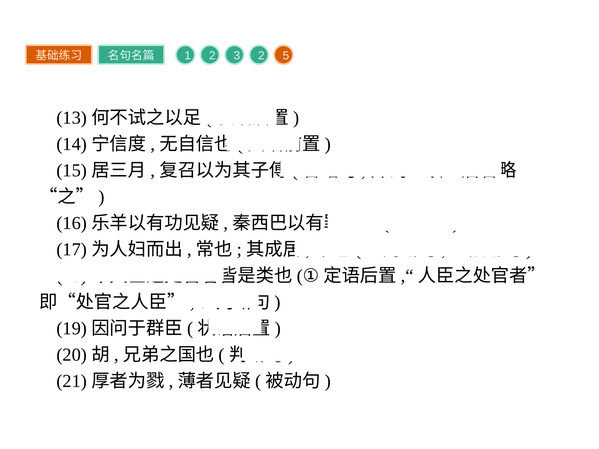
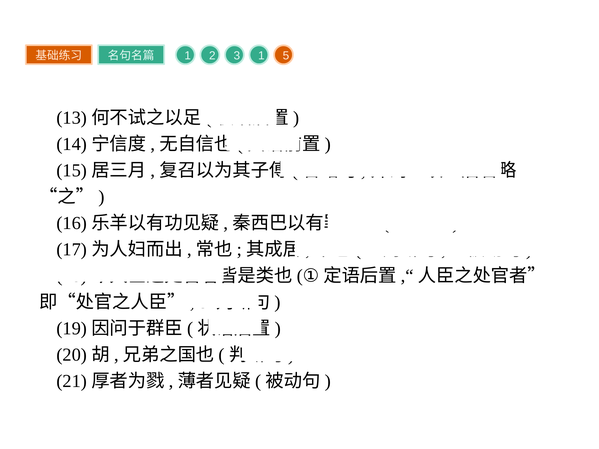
3 2: 2 -> 1 (261, 56)
